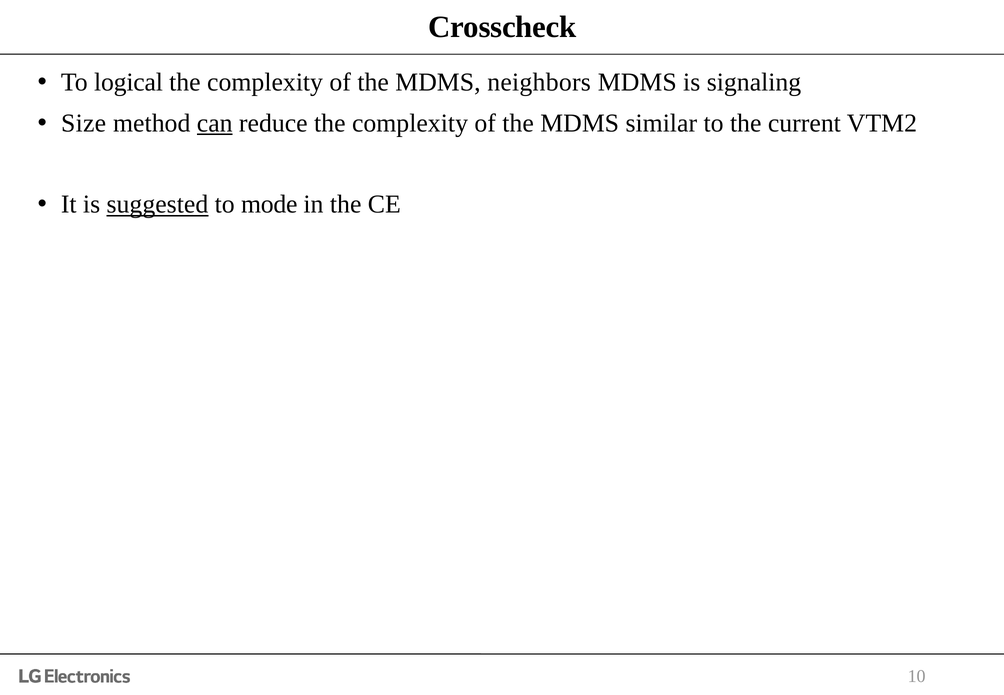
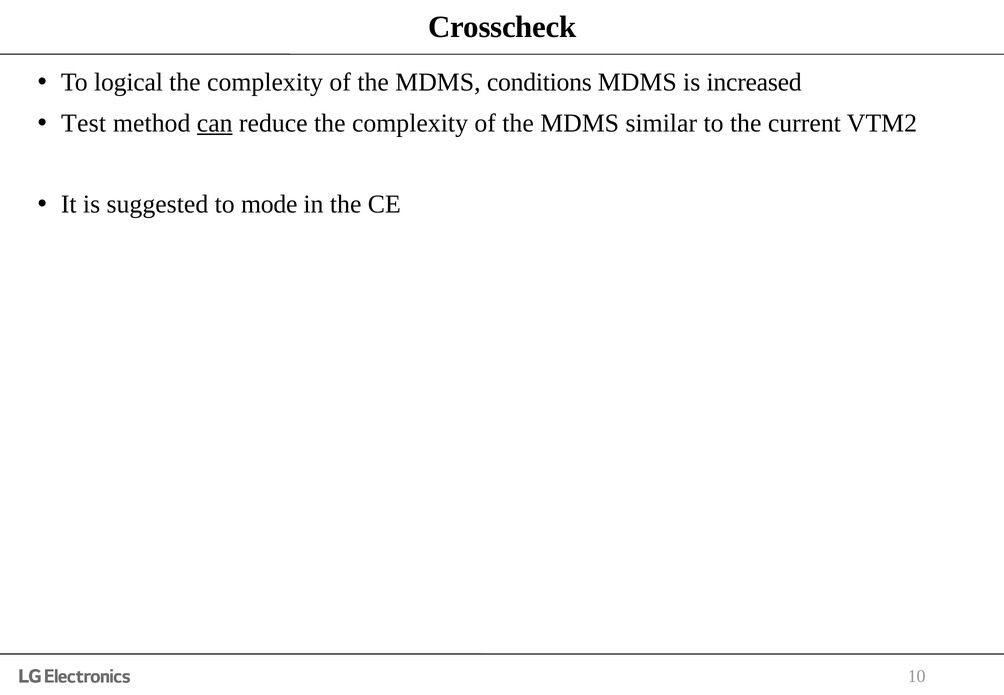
neighbors: neighbors -> conditions (539, 82)
signaling: signaling -> increased (754, 82)
Size: Size -> Test (84, 123)
suggested underline: present -> none (157, 204)
